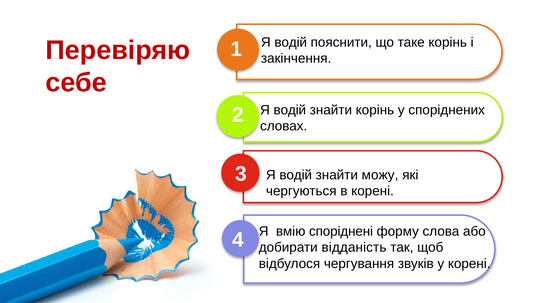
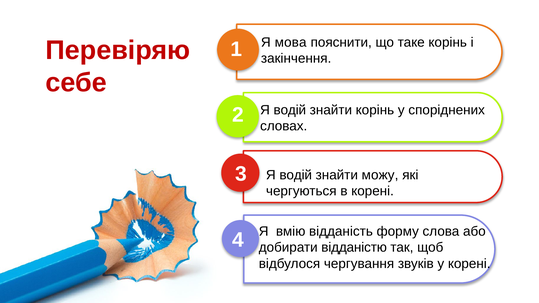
водій: водій -> мова (291, 42)
споріднені: споріднені -> відданість (341, 231)
відданість: відданість -> відданістю (354, 248)
